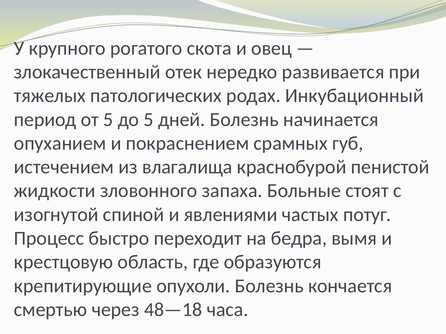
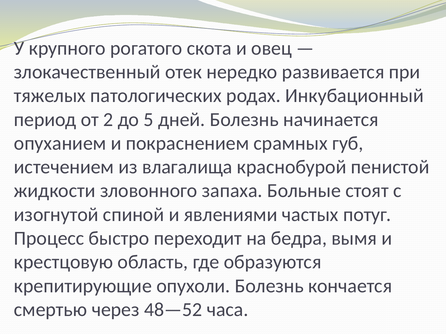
от 5: 5 -> 2 (108, 120)
48—18: 48—18 -> 48—52 (173, 310)
